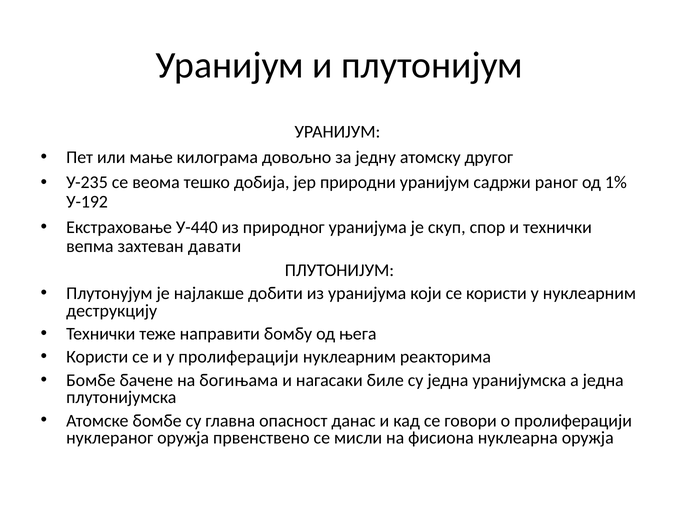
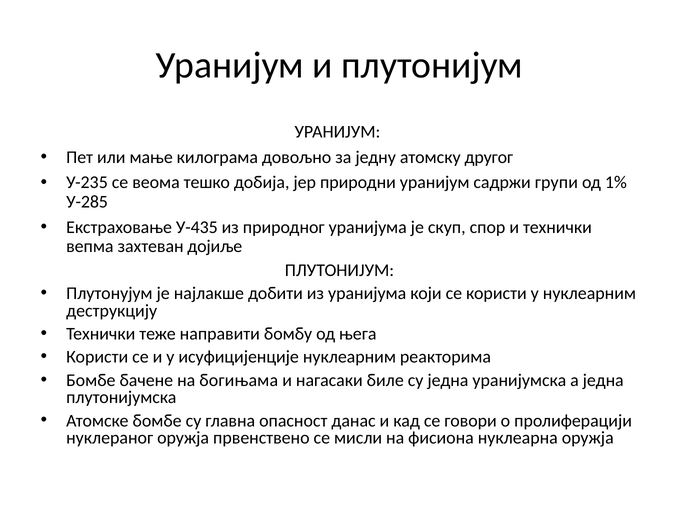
раног: раног -> групи (556, 183)
У-192: У-192 -> У-285 (87, 202)
У-440: У-440 -> У-435 (197, 227)
давати: давати -> дојиље (215, 247)
у пролиферацији: пролиферацији -> исуфицијенције (239, 357)
